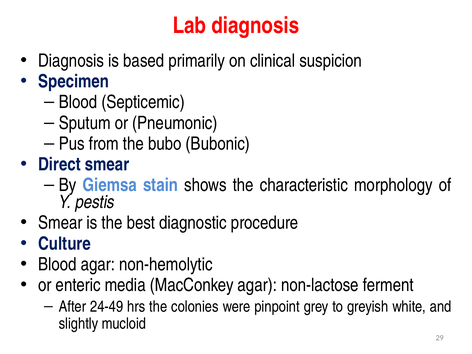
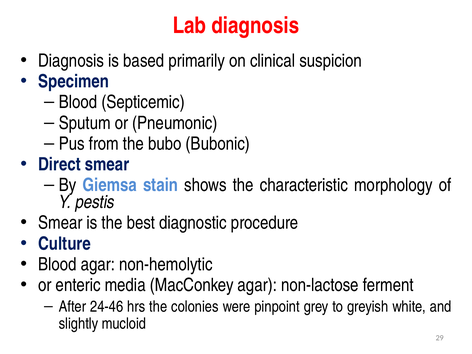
24-49: 24-49 -> 24-46 (107, 307)
